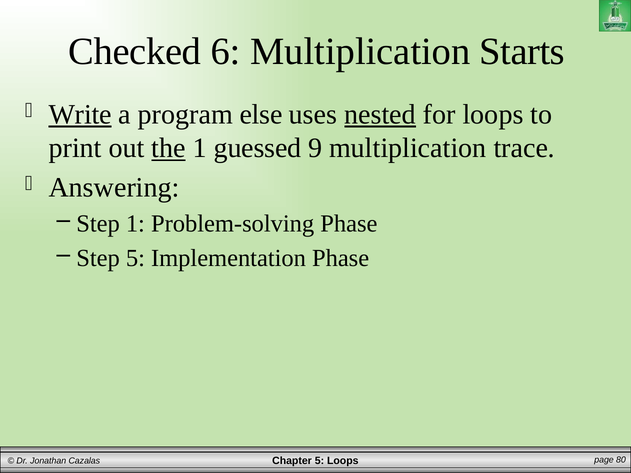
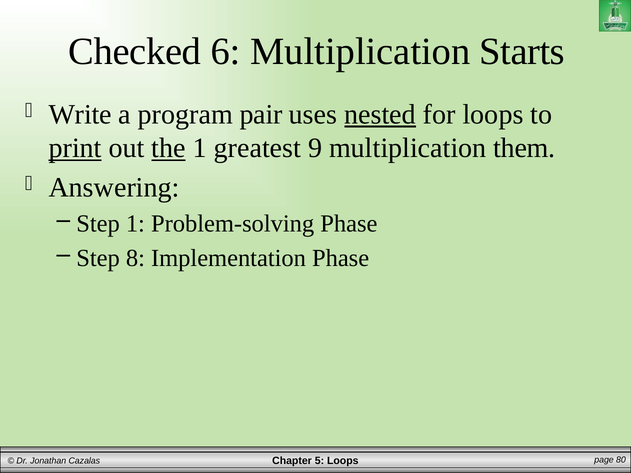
Write underline: present -> none (80, 115)
else: else -> pair (261, 115)
print underline: none -> present (75, 148)
guessed: guessed -> greatest (257, 148)
trace: trace -> them (524, 148)
Step 5: 5 -> 8 (135, 258)
